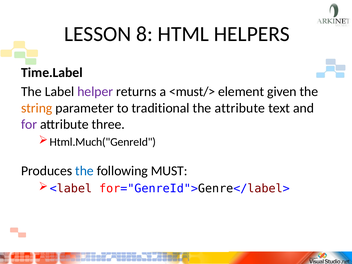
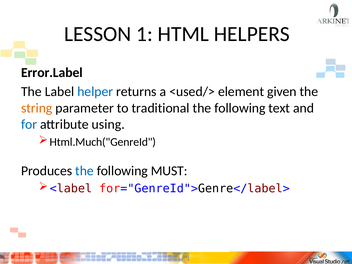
8: 8 -> 1 (144, 34)
Time.Label: Time.Label -> Error.Label (52, 73)
helper colour: purple -> blue (95, 92)
<must/>: <must/> -> <used/> (192, 92)
attribute: attribute -> following (240, 108)
for colour: purple -> blue (29, 124)
three: three -> using (108, 124)
